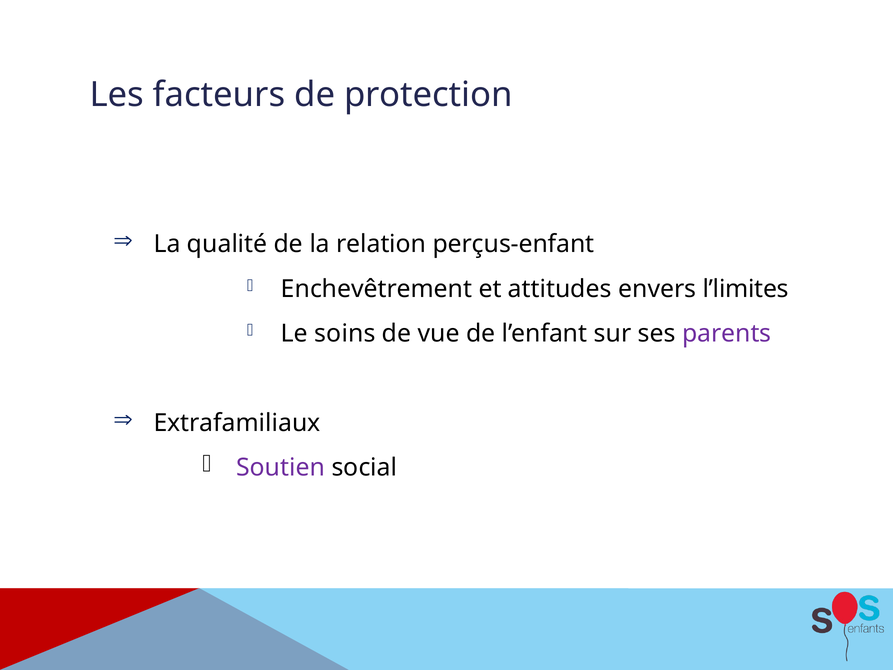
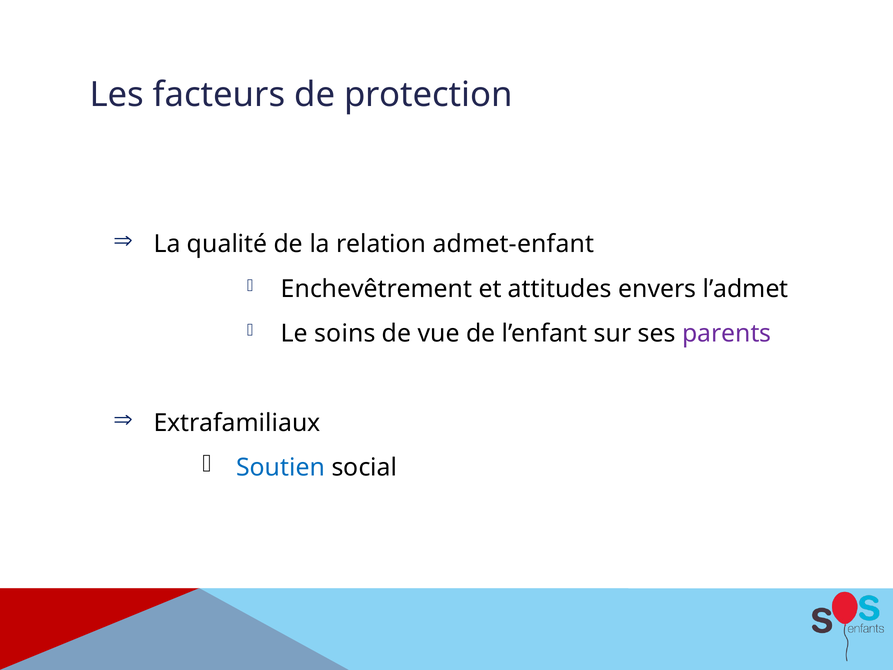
perçus-enfant: perçus-enfant -> admet-enfant (513, 244)
l’limites: l’limites -> l’admet (746, 289)
Soutien colour: purple -> blue (281, 467)
